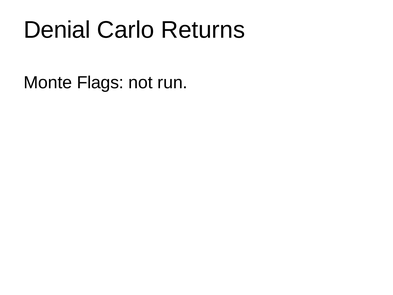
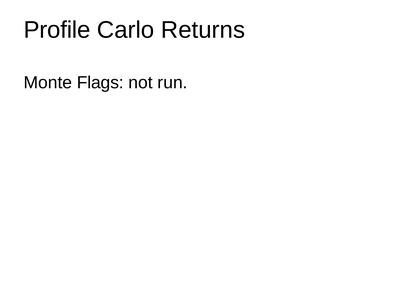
Denial: Denial -> Profile (57, 30)
